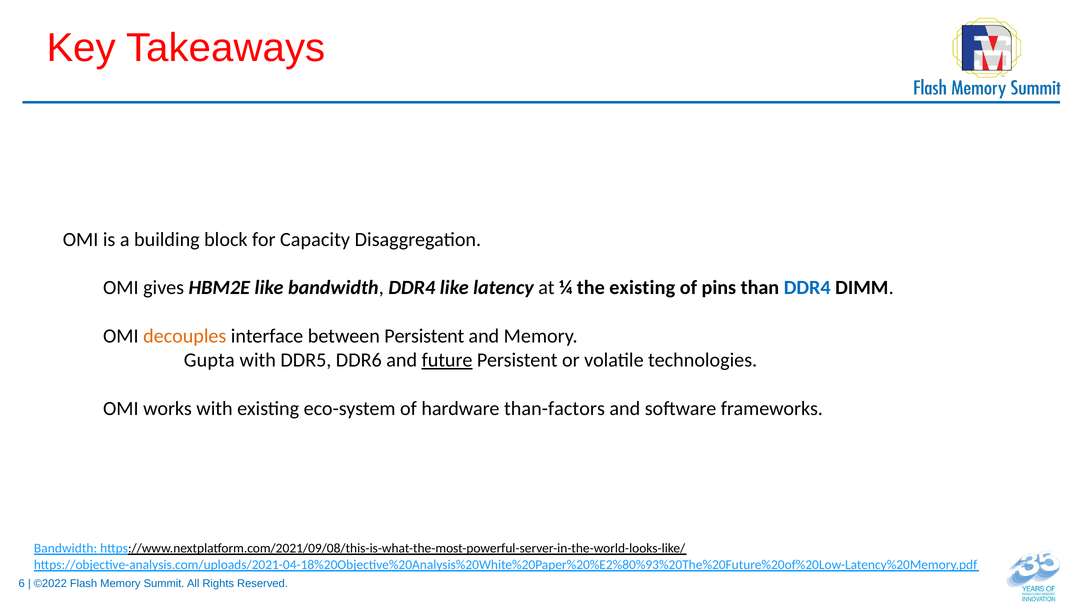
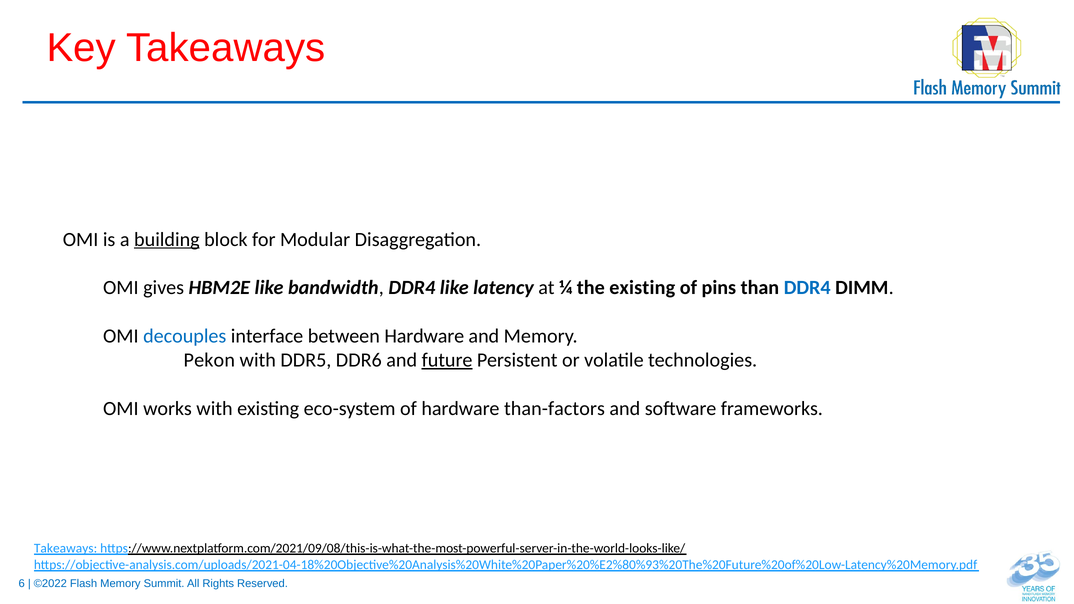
building underline: none -> present (167, 239)
Capacity: Capacity -> Modular (315, 239)
decouples colour: orange -> blue (185, 336)
between Persistent: Persistent -> Hardware (424, 336)
Gupta: Gupta -> Pekon (209, 360)
Bandwidth: Bandwidth -> Takeaways (66, 548)
